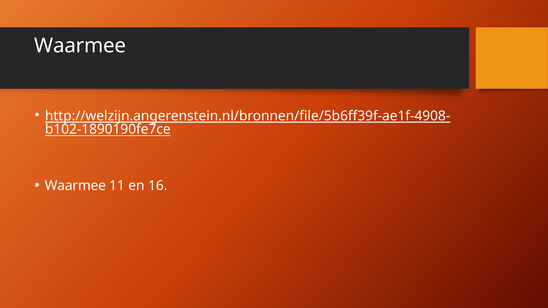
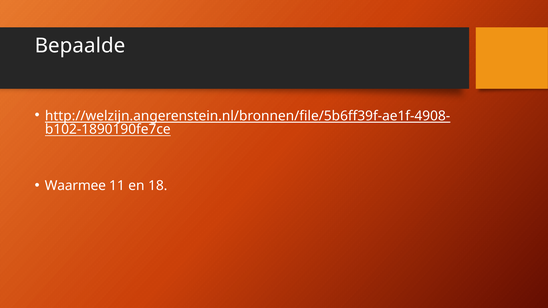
Waarmee: Waarmee -> Bepaalde (80, 46)
16: 16 -> 18 (158, 186)
